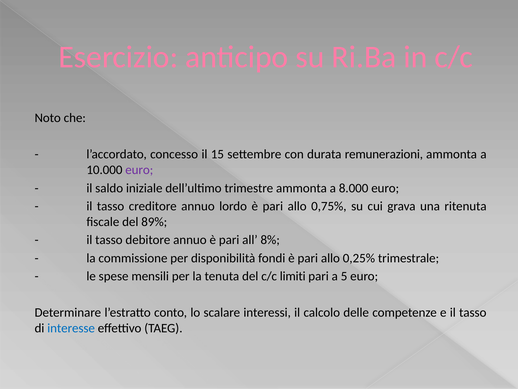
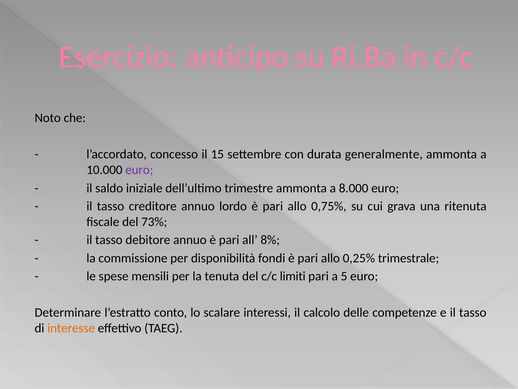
remunerazioni: remunerazioni -> generalmente (384, 154)
89%: 89% -> 73% (154, 221)
interesse colour: blue -> orange (71, 328)
